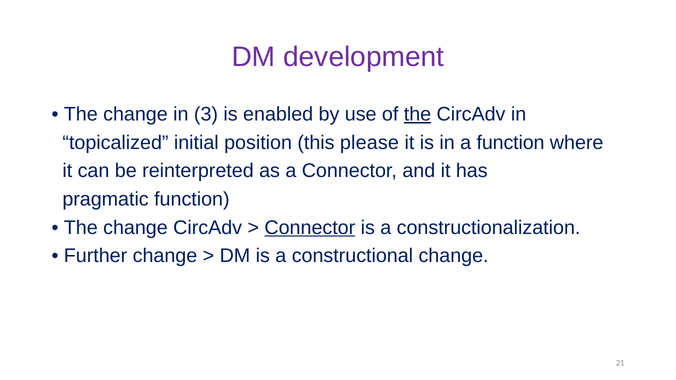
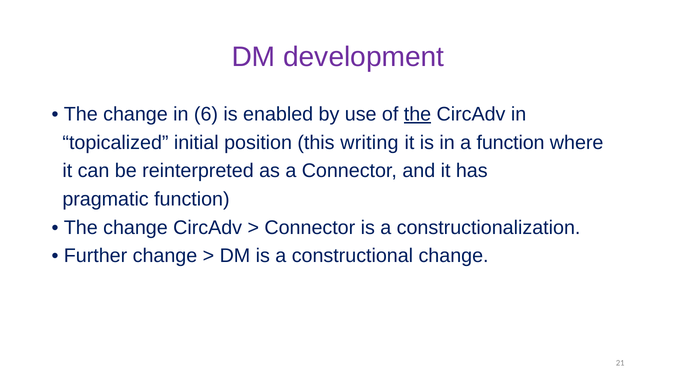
3: 3 -> 6 (206, 114)
please: please -> writing (369, 143)
Connector underline: present -> none (310, 228)
